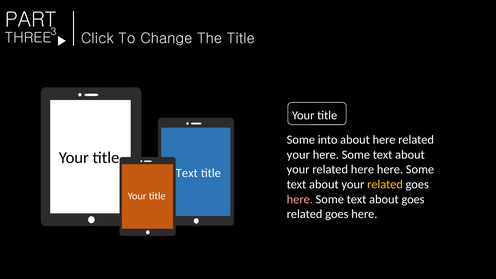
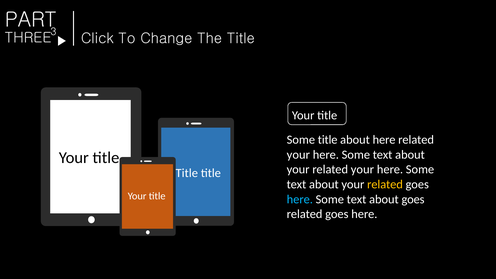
Some into: into -> title (328, 140)
your related here: here -> your (362, 170)
Text: Text -> Title (187, 173)
here colour: pink -> light blue (300, 199)
